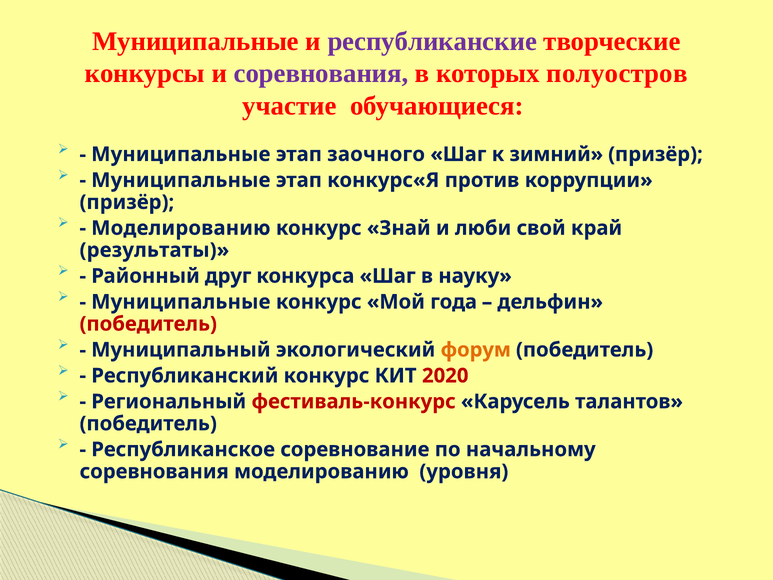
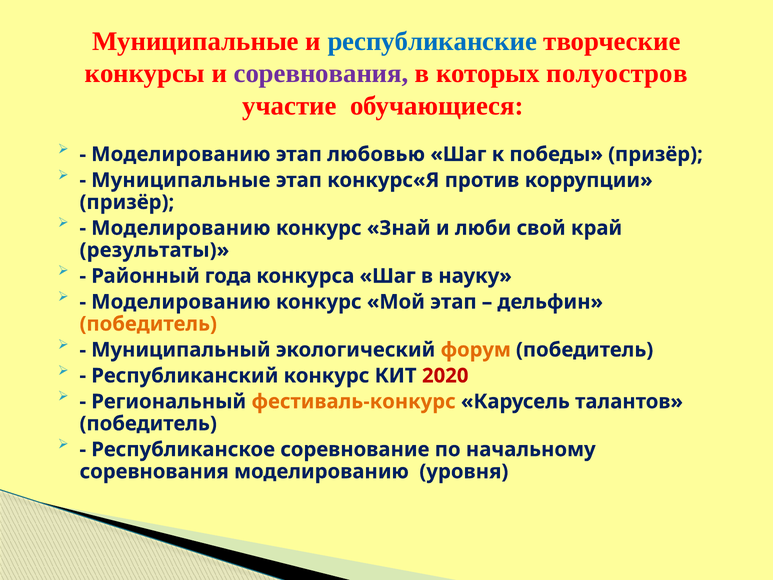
республиканские colour: purple -> blue (432, 41)
Муниципальные: Муниципальные -> Моделированию (181, 154)
заочного: заочного -> любовью (376, 154)
зимний: зимний -> победы (556, 154)
друг: друг -> года (228, 276)
Муниципальные: Муниципальные -> Моделированию (181, 302)
Мой года: года -> этап (453, 302)
победитель colour: red -> orange (148, 324)
фестиваль-конкурс colour: red -> orange (354, 401)
